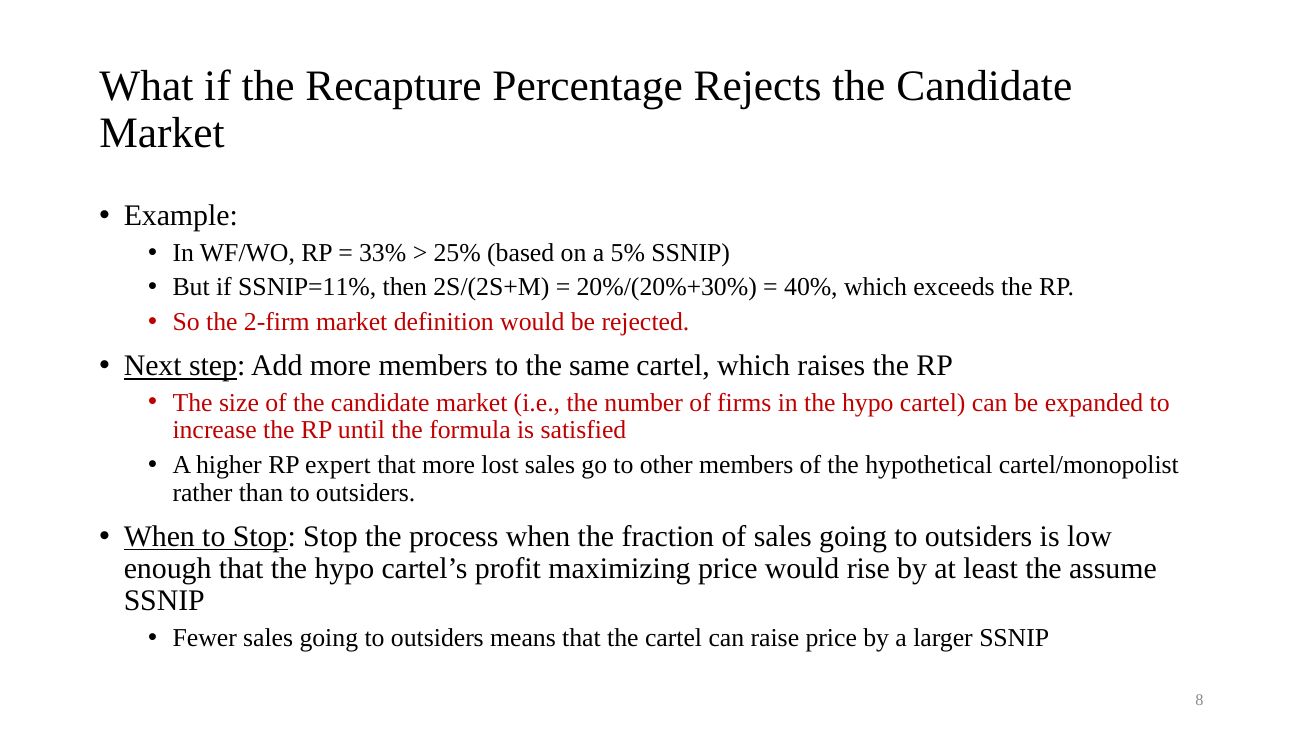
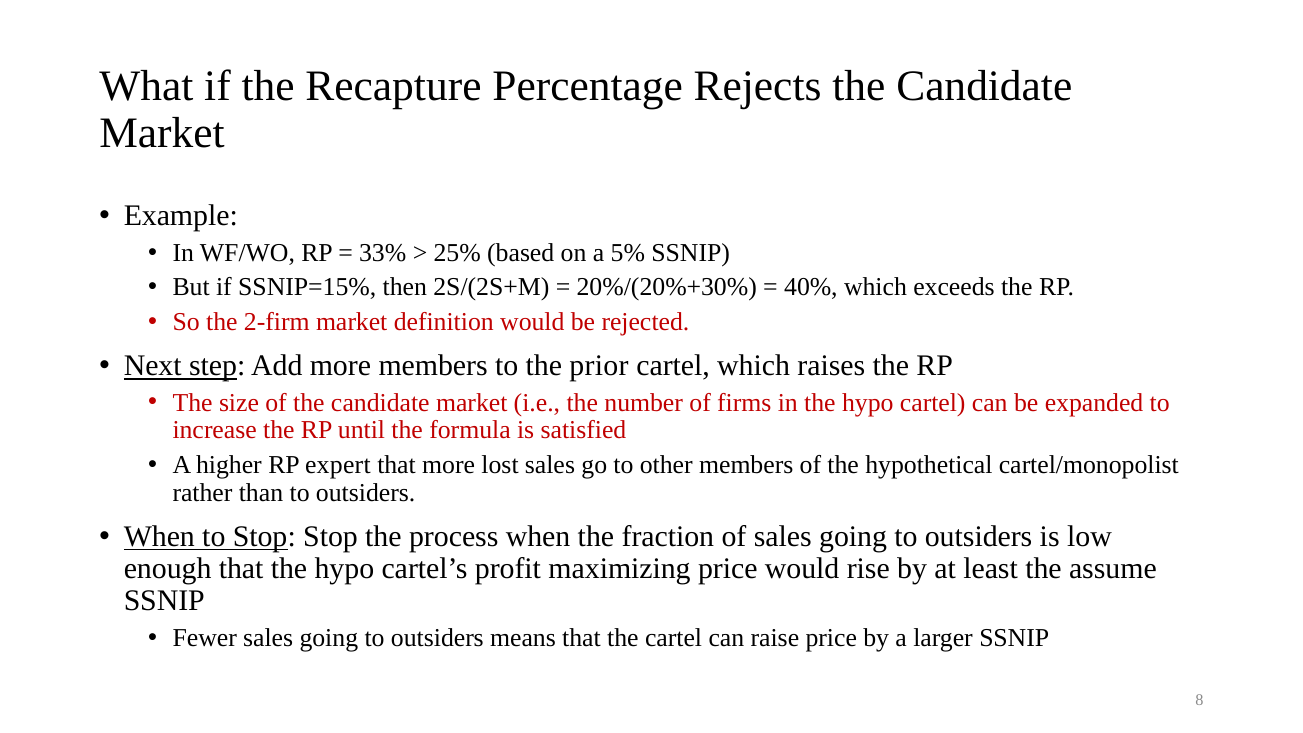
SSNIP=11%: SSNIP=11% -> SSNIP=15% (307, 287)
same: same -> prior (599, 366)
